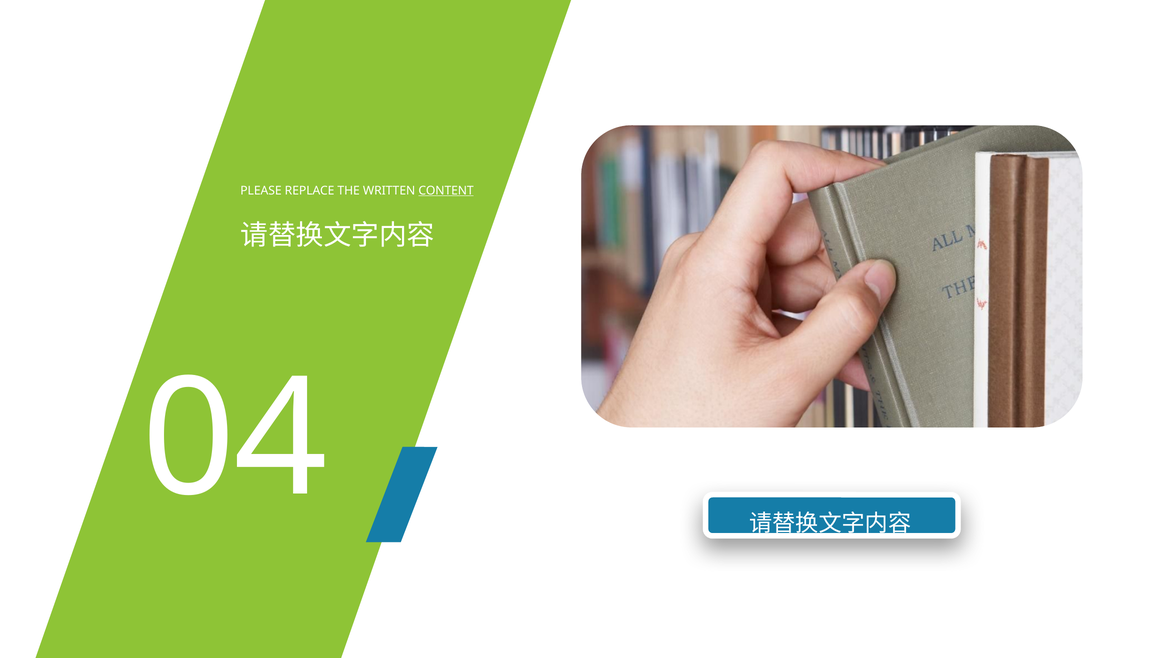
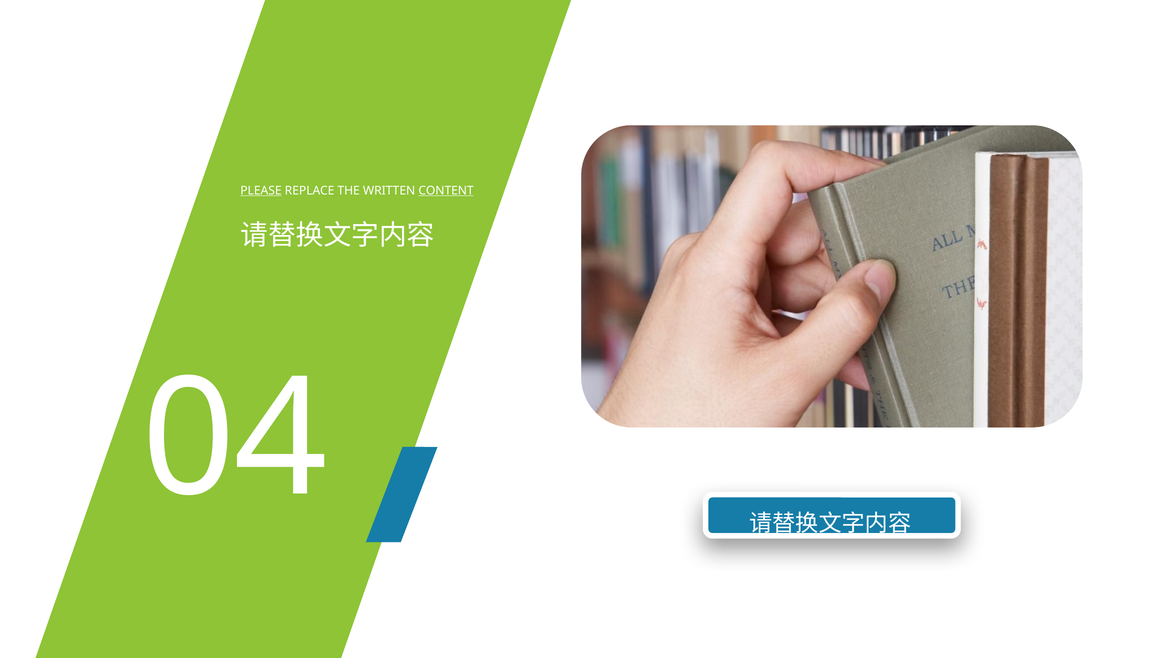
PLEASE underline: none -> present (261, 191)
